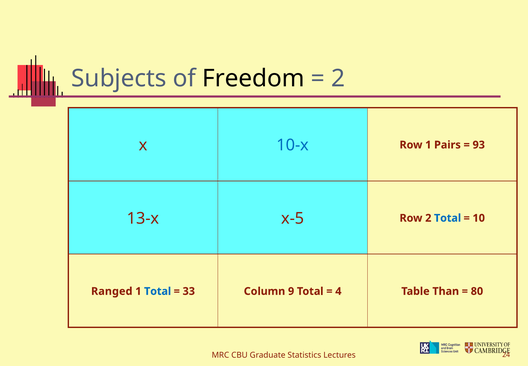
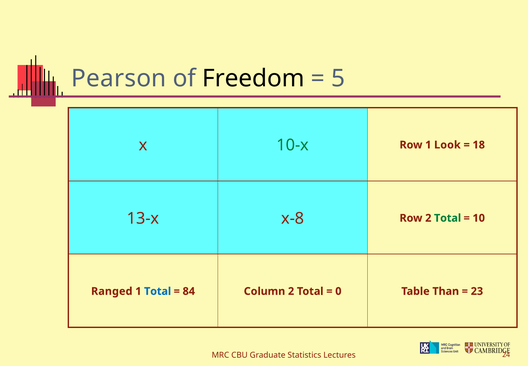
Subjects: Subjects -> Pearson (119, 78)
2: 2 -> 5 (338, 78)
10-x colour: blue -> green (293, 145)
Pairs: Pairs -> Look (447, 145)
93: 93 -> 18 (479, 145)
x-5: x-5 -> x-8 (293, 218)
Total colour: blue -> green (448, 218)
33: 33 -> 84 (189, 291)
Column 9: 9 -> 2 (291, 291)
4: 4 -> 0 (338, 291)
80: 80 -> 23 (477, 291)
